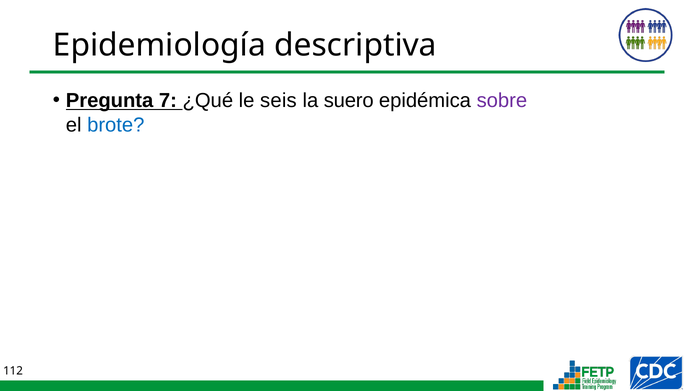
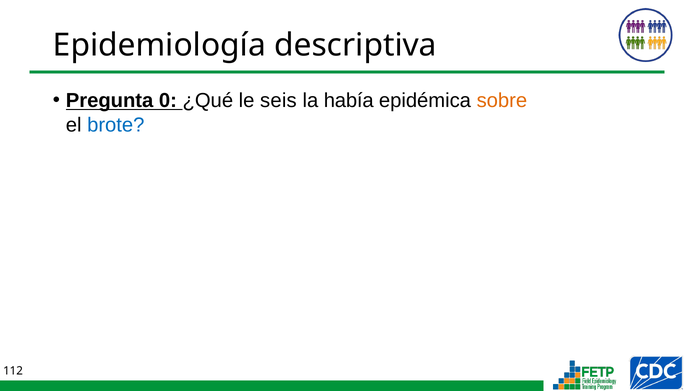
7: 7 -> 0 (168, 100)
suero: suero -> había (349, 100)
sobre colour: purple -> orange (502, 100)
